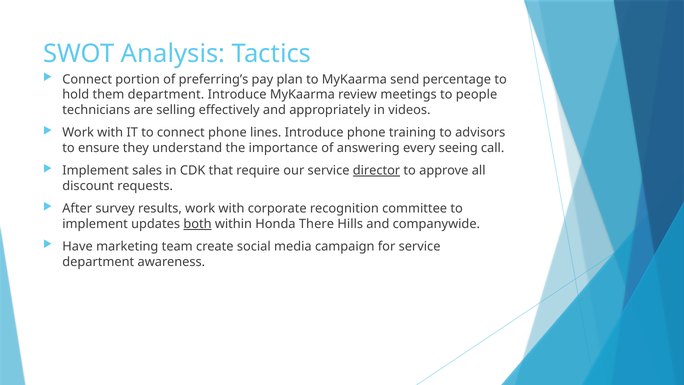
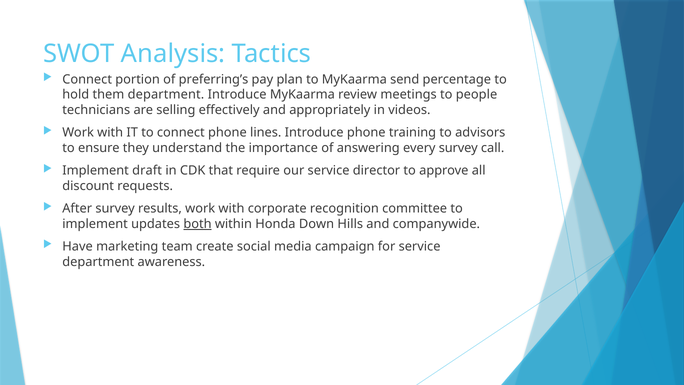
every seeing: seeing -> survey (458, 148)
sales: sales -> draft (147, 170)
director underline: present -> none (376, 170)
There: There -> Down (317, 224)
